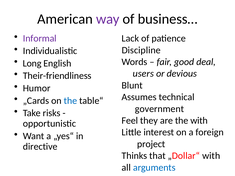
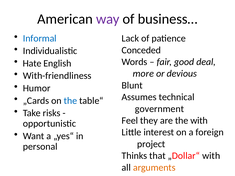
Informal colour: purple -> blue (40, 38)
Discipline: Discipline -> Conceded (141, 50)
Long: Long -> Hate (32, 63)
Their-friendliness: Their-friendliness -> With-friendliness (57, 76)
users: users -> more (143, 74)
directive: directive -> personal (40, 147)
arguments colour: blue -> orange (154, 168)
